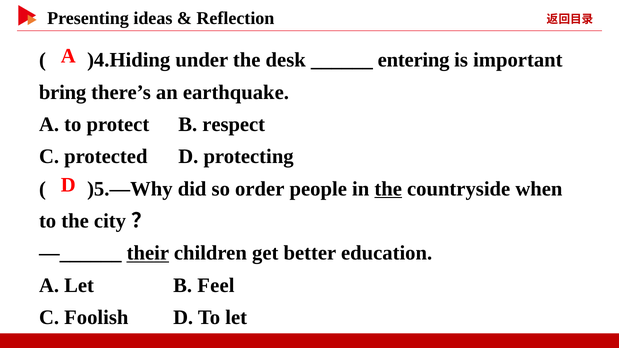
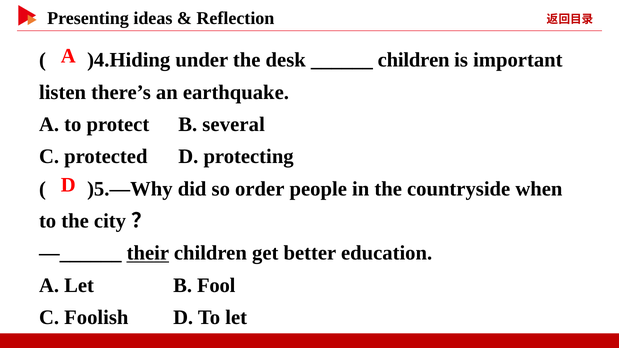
entering: entering -> children (414, 60)
bring: bring -> listen (63, 92)
respect: respect -> several (234, 124)
the underline: present -> none (388, 189)
Feel: Feel -> Fool (216, 285)
